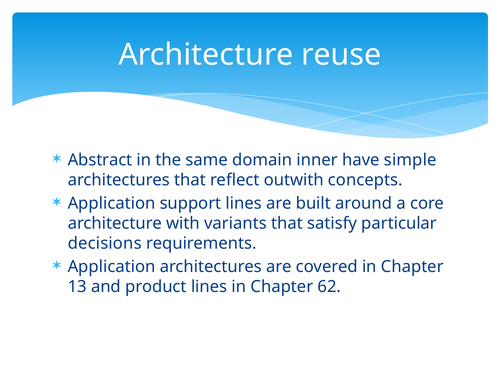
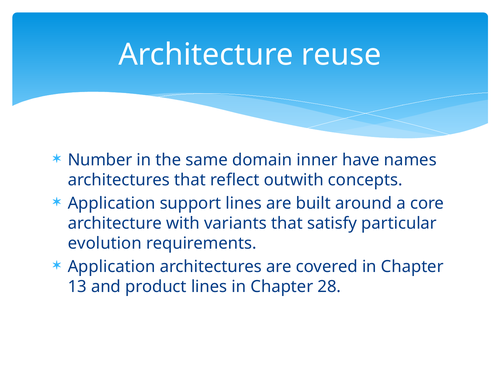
Abstract: Abstract -> Number (100, 160)
simple: simple -> names (410, 160)
decisions: decisions -> evolution (105, 243)
62: 62 -> 28 (329, 287)
